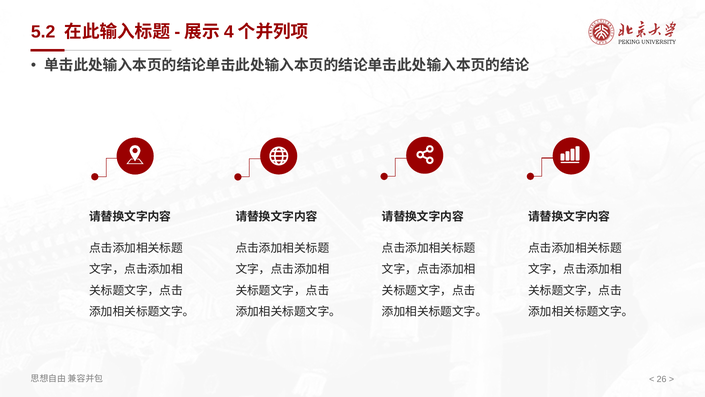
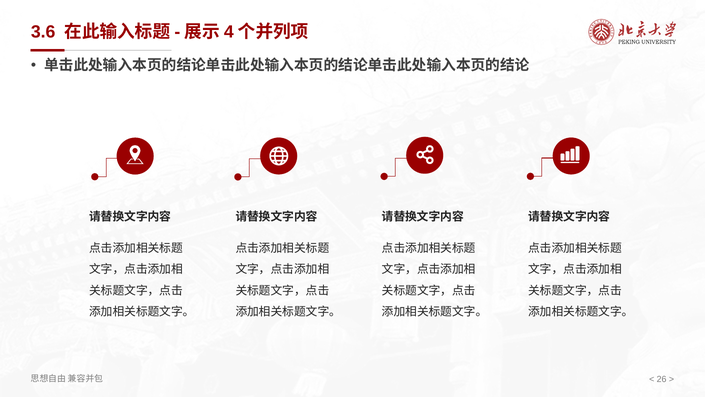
5.2: 5.2 -> 3.6 (43, 32)
